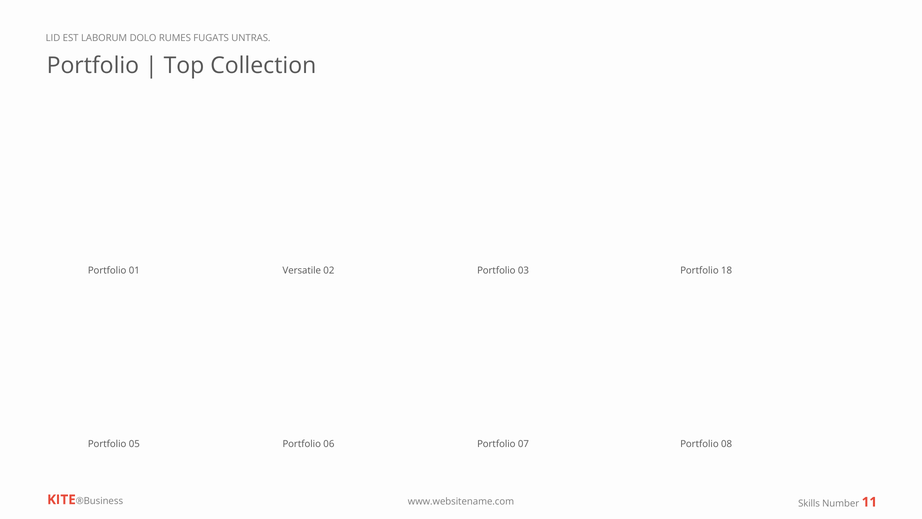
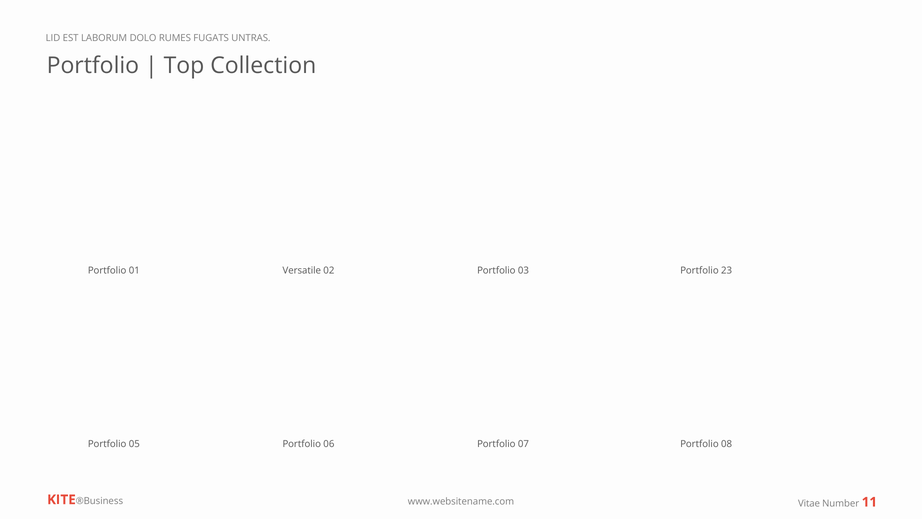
18: 18 -> 23 (727, 270)
Skills: Skills -> Vitae (809, 503)
